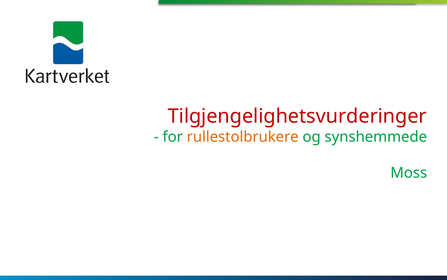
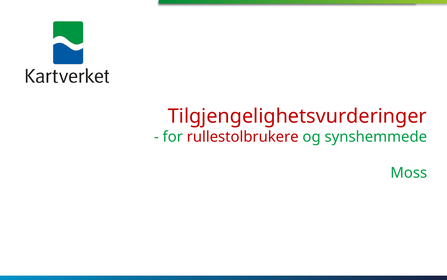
rullestolbrukere colour: orange -> red (243, 137)
